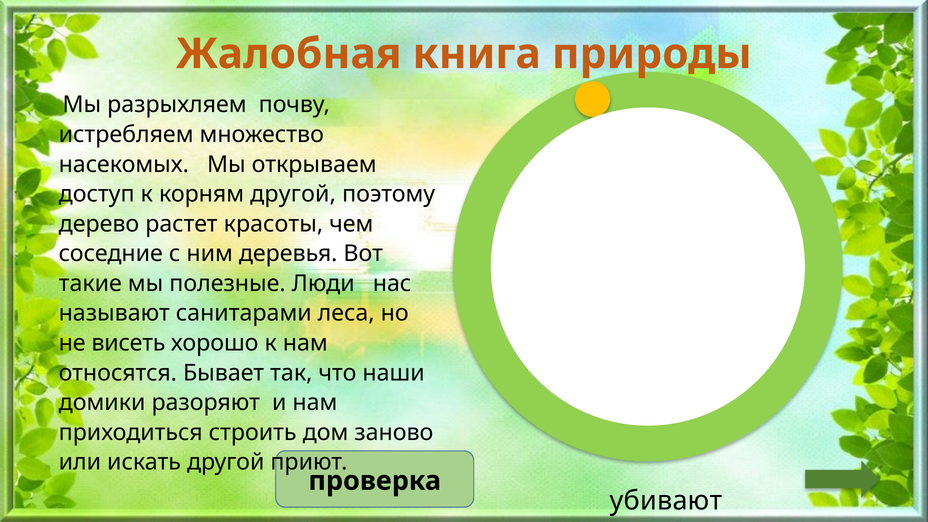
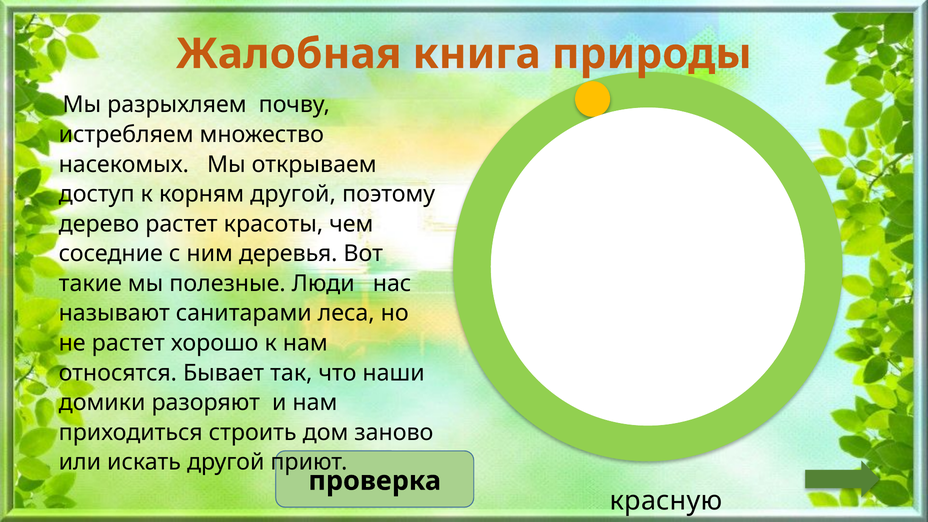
не висеть: висеть -> растет (128, 343)
убивают: убивают -> красную (666, 501)
